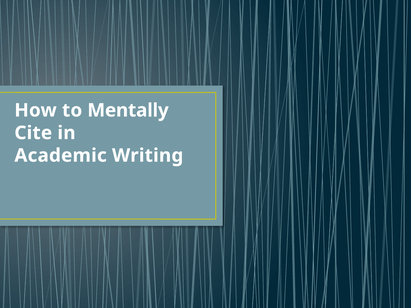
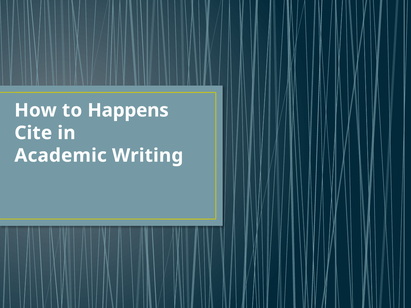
Mentally: Mentally -> Happens (128, 110)
